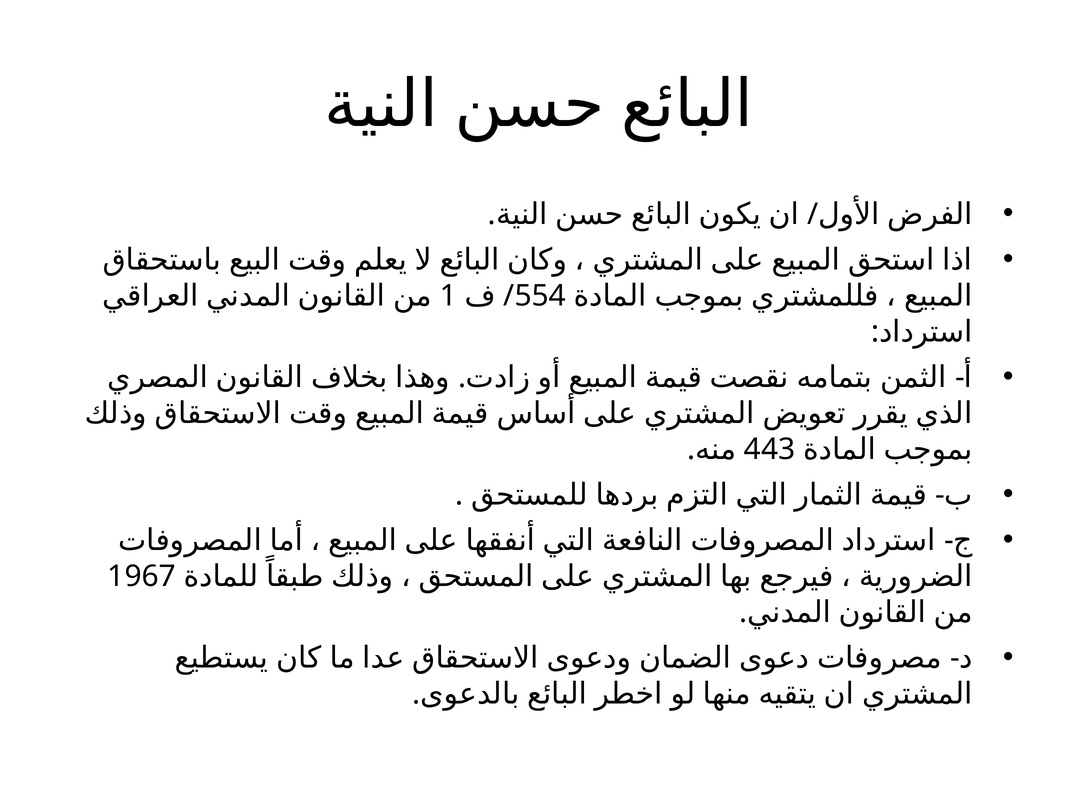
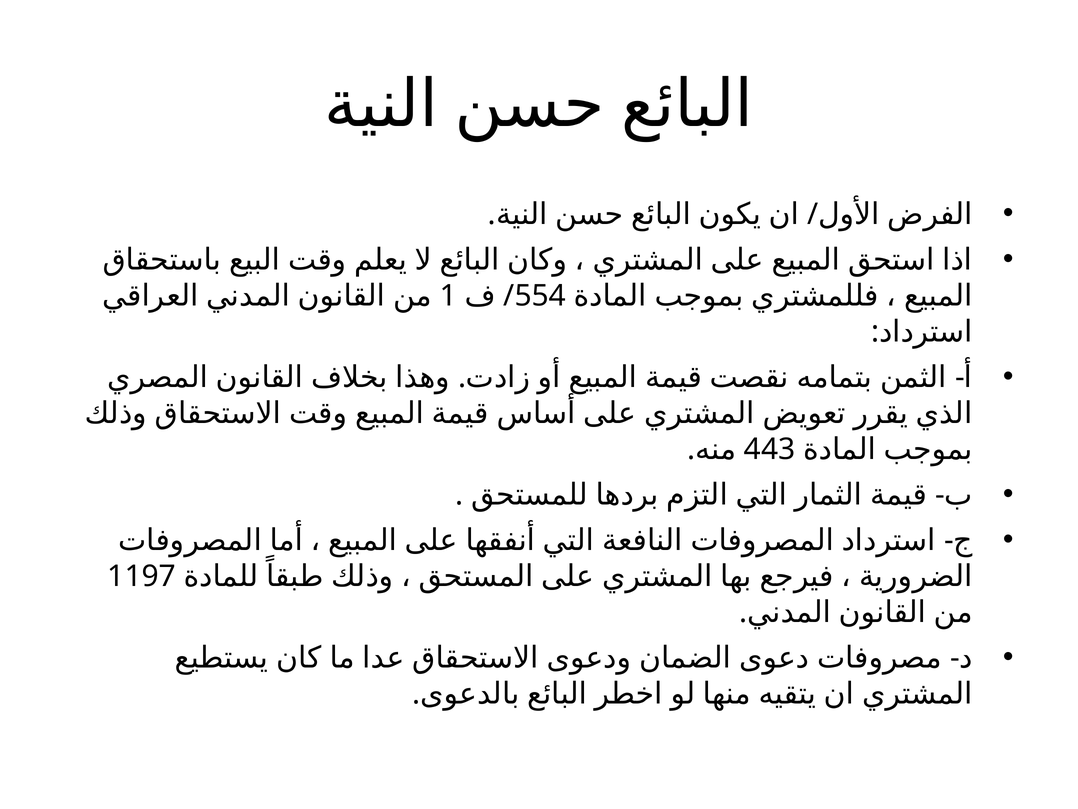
1967: 1967 -> 1197 (142, 576)
